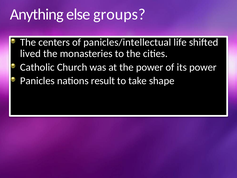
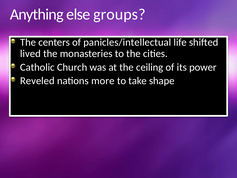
the power: power -> ceiling (150, 67)
Panicles: Panicles -> Reveled (37, 81)
result: result -> more (103, 81)
